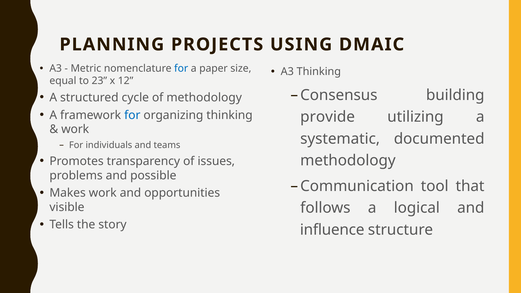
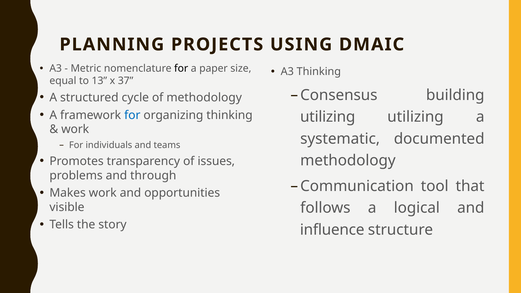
for colour: blue -> black (181, 69)
23: 23 -> 13 (99, 81)
12: 12 -> 37 (126, 81)
provide: provide -> utilizing (328, 117)
possible: possible -> through (153, 175)
